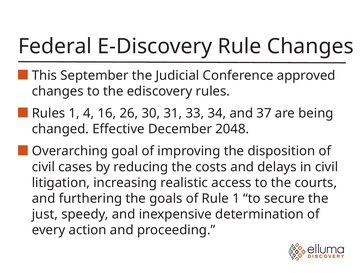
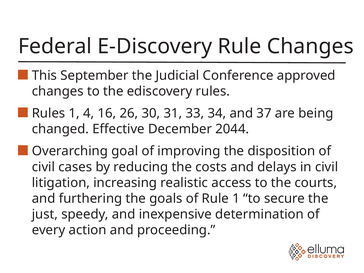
2048: 2048 -> 2044 (232, 129)
